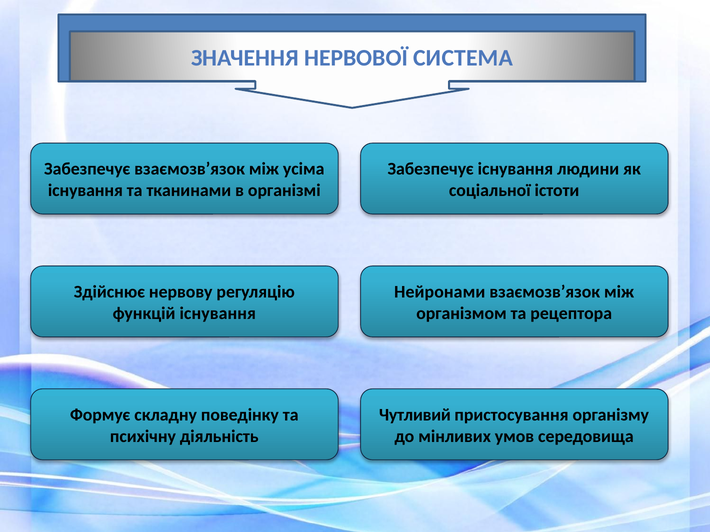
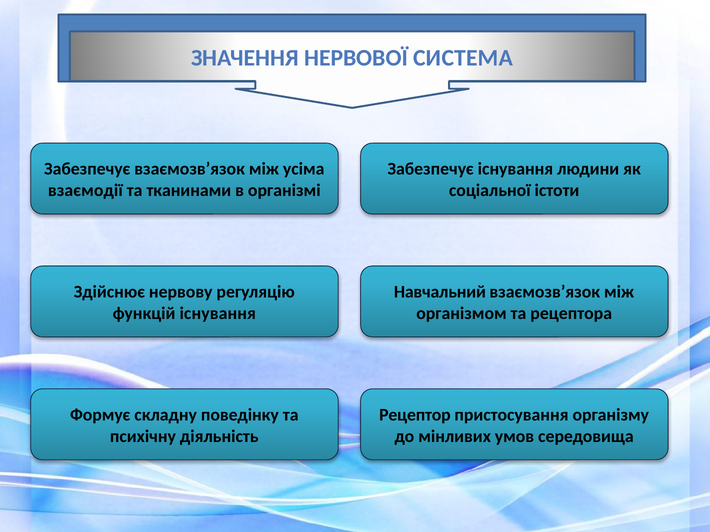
існування: існування -> взаємодії (85, 191)
Нейронами: Нейронами -> Навчальний (440, 292)
Чутливий: Чутливий -> Рецептор (415, 415)
